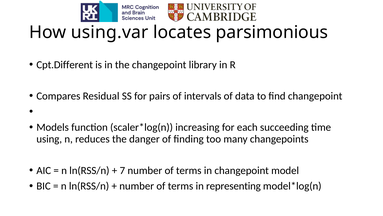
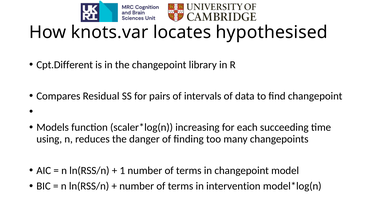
using.var: using.var -> knots.var (110, 32)
parsimonious: parsimonious -> hypothesised (272, 32)
7: 7 -> 1 (122, 170)
representing: representing -> intervention (233, 186)
